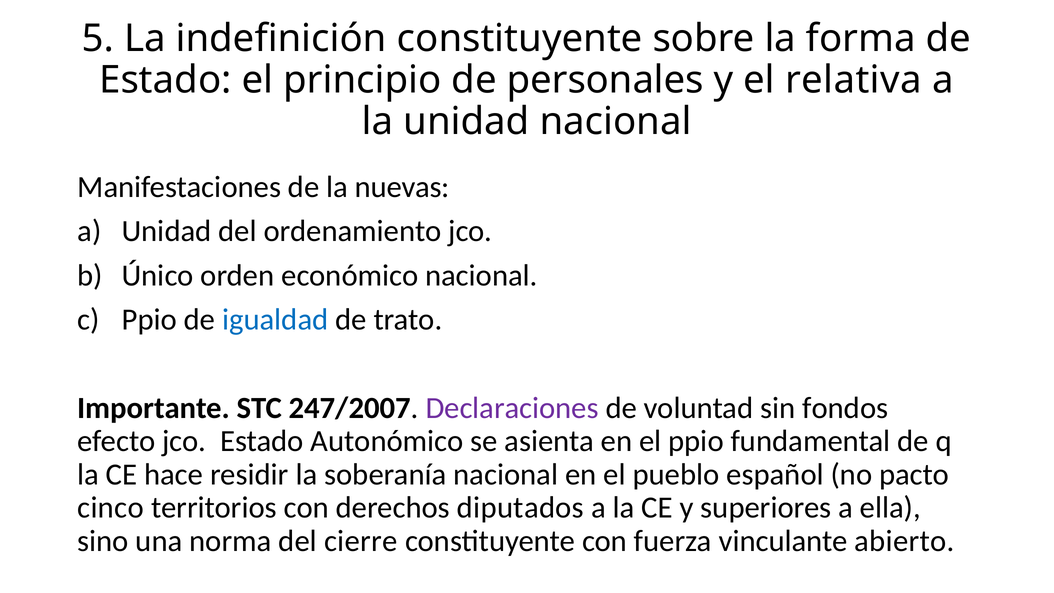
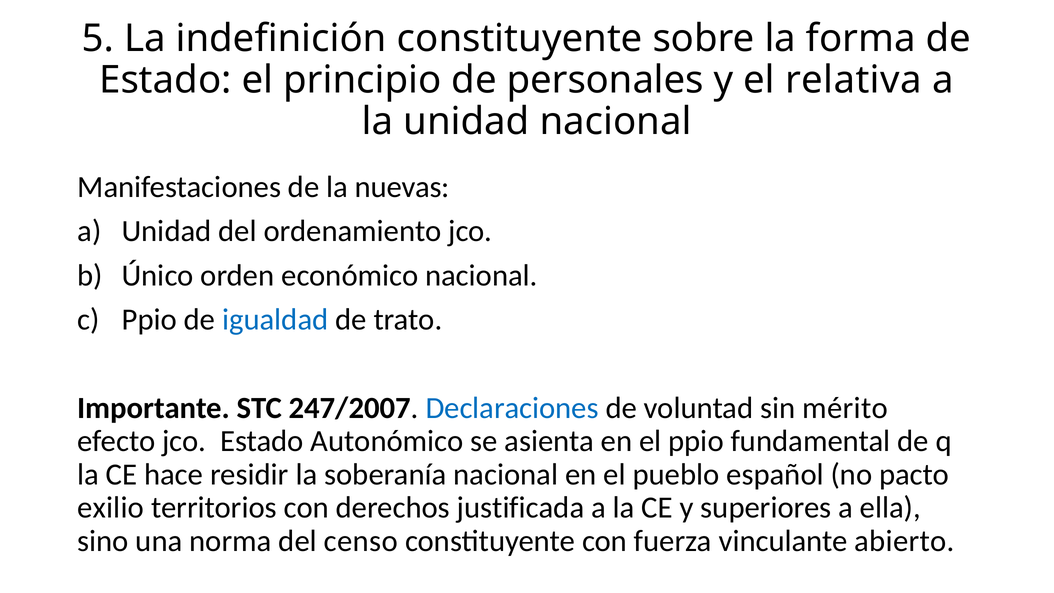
Declaraciones colour: purple -> blue (512, 408)
fondos: fondos -> mérito (845, 408)
cinco: cinco -> exilio (111, 508)
diputados: diputados -> justificada (521, 508)
cierre: cierre -> censo (361, 541)
